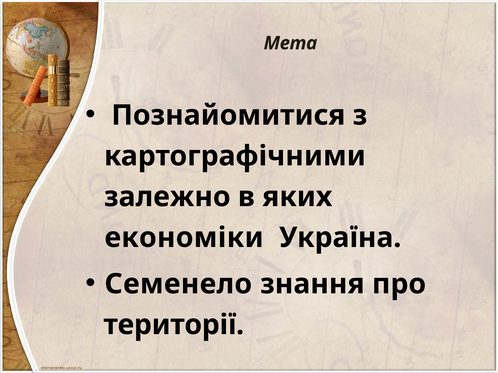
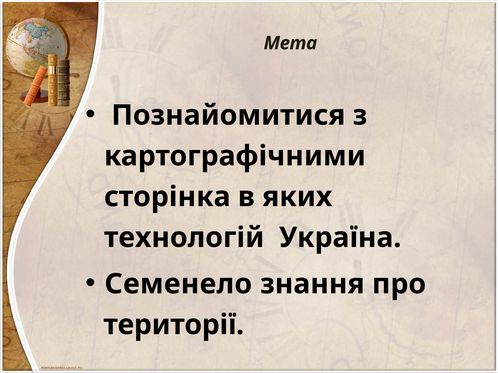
залежно: залежно -> сторінка (167, 197)
економіки: економіки -> технологій (184, 238)
